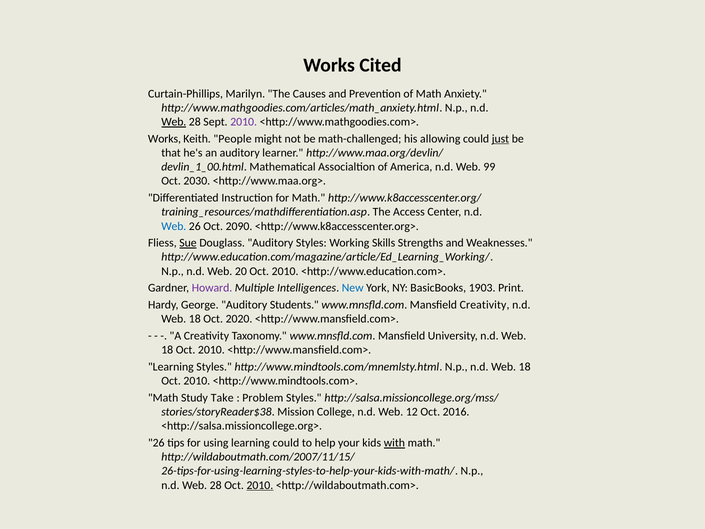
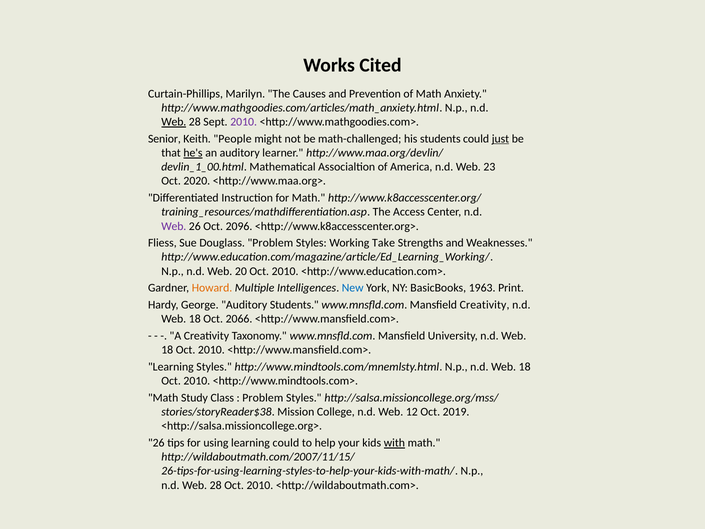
Works: Works -> Senior (164, 139)
his allowing: allowing -> students (440, 139)
he's underline: none -> present (193, 153)
99: 99 -> 23 (489, 167)
2030: 2030 -> 2020 (197, 181)
Web colour: blue -> purple (174, 226)
2090: 2090 -> 2096 (239, 226)
Sue underline: present -> none (188, 243)
Douglass Auditory: Auditory -> Problem (270, 243)
Skills: Skills -> Take (384, 243)
Howard colour: purple -> orange (212, 288)
1903: 1903 -> 1963 (482, 288)
2020: 2020 -> 2066 (239, 319)
Take: Take -> Class (222, 398)
2016: 2016 -> 2019 (456, 412)
2010 underline: present -> none (260, 485)
